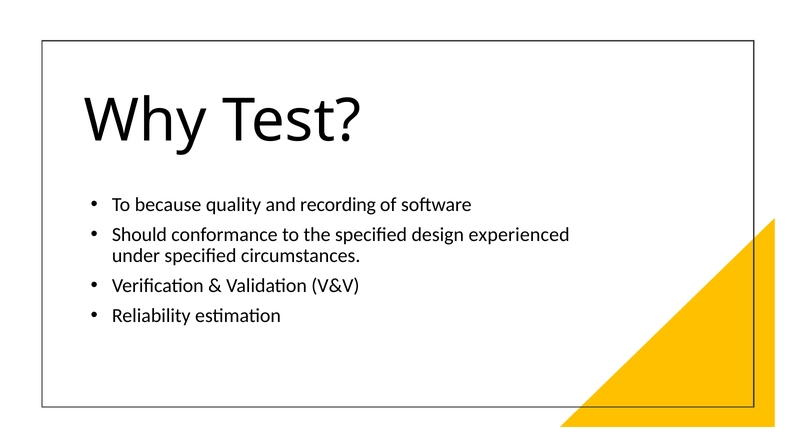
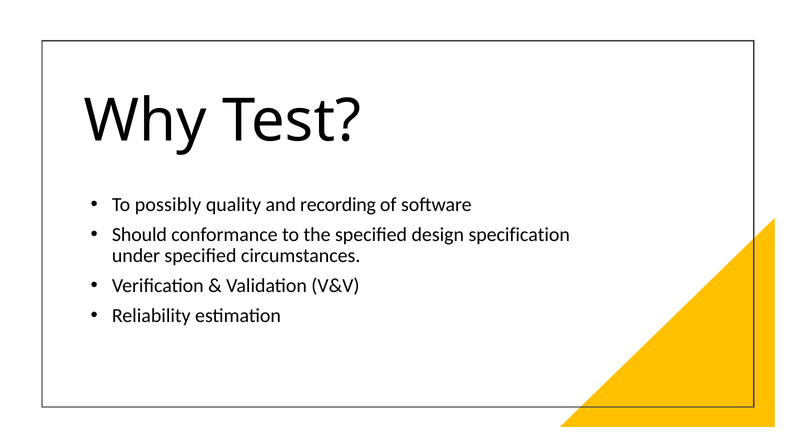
because: because -> possibly (168, 205)
experienced: experienced -> specification (519, 234)
